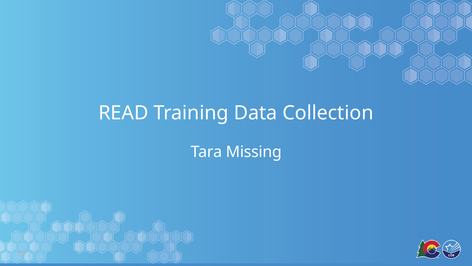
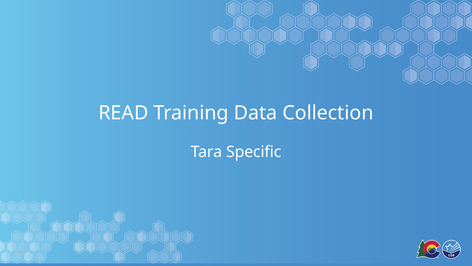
Missing: Missing -> Specific (254, 152)
